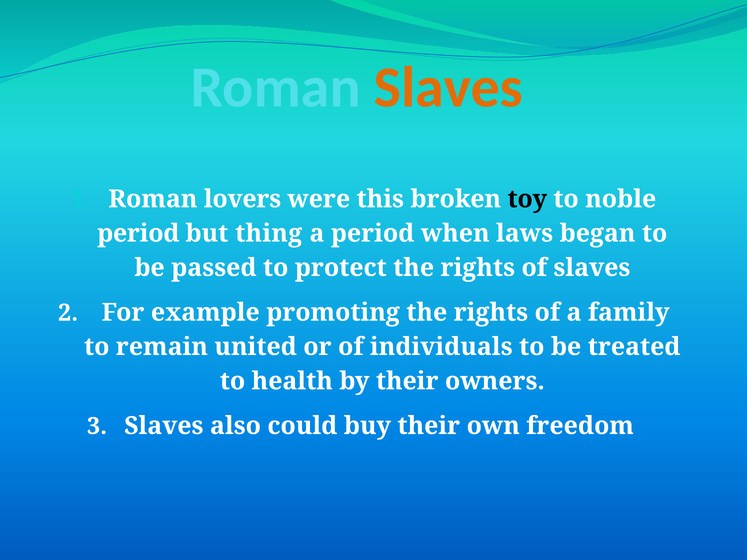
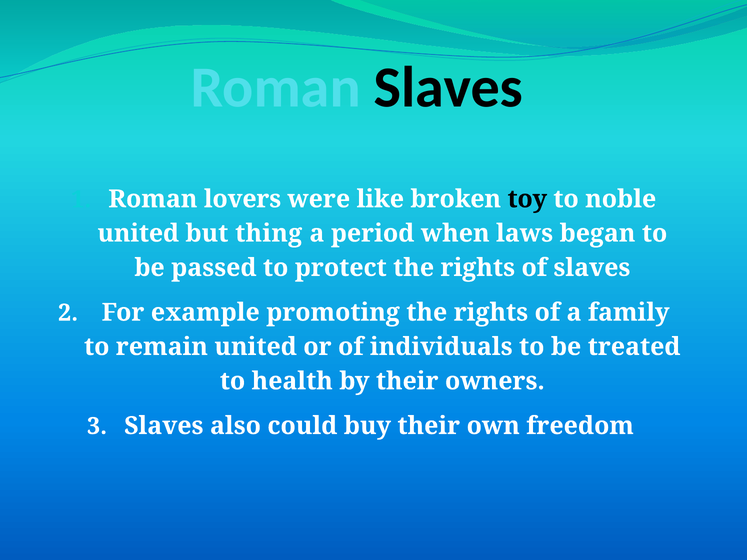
Slaves colour: orange -> black (448, 87)
this: this -> like (380, 199)
period: period -> united (138, 233)
